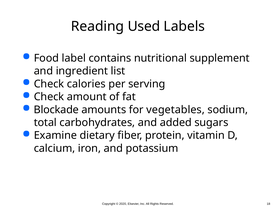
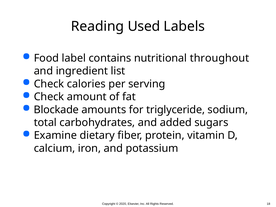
supplement: supplement -> throughout (219, 58)
vegetables: vegetables -> triglyceride (176, 110)
